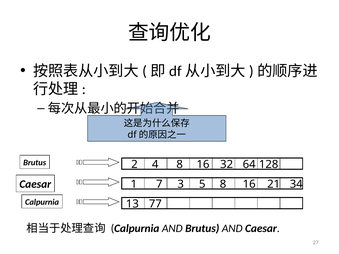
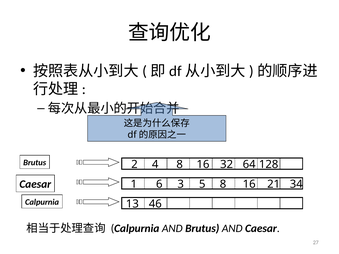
7: 7 -> 6 (159, 184)
77: 77 -> 46 (155, 204)
